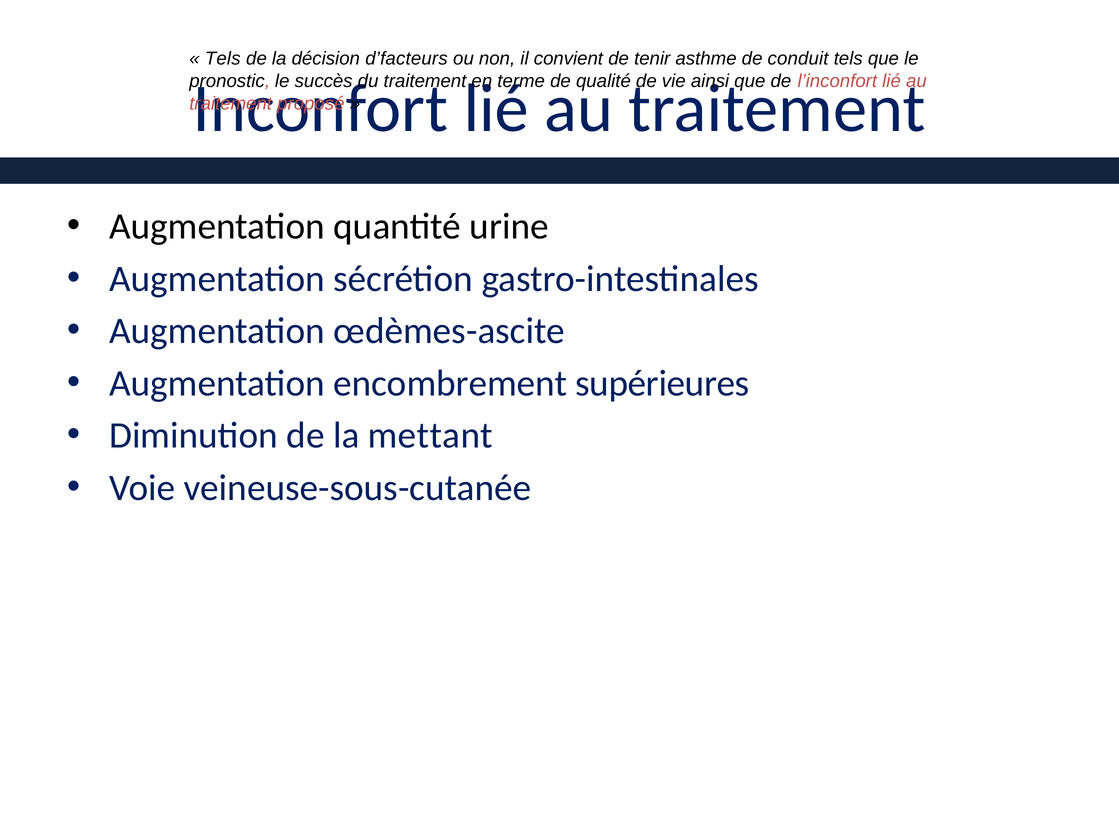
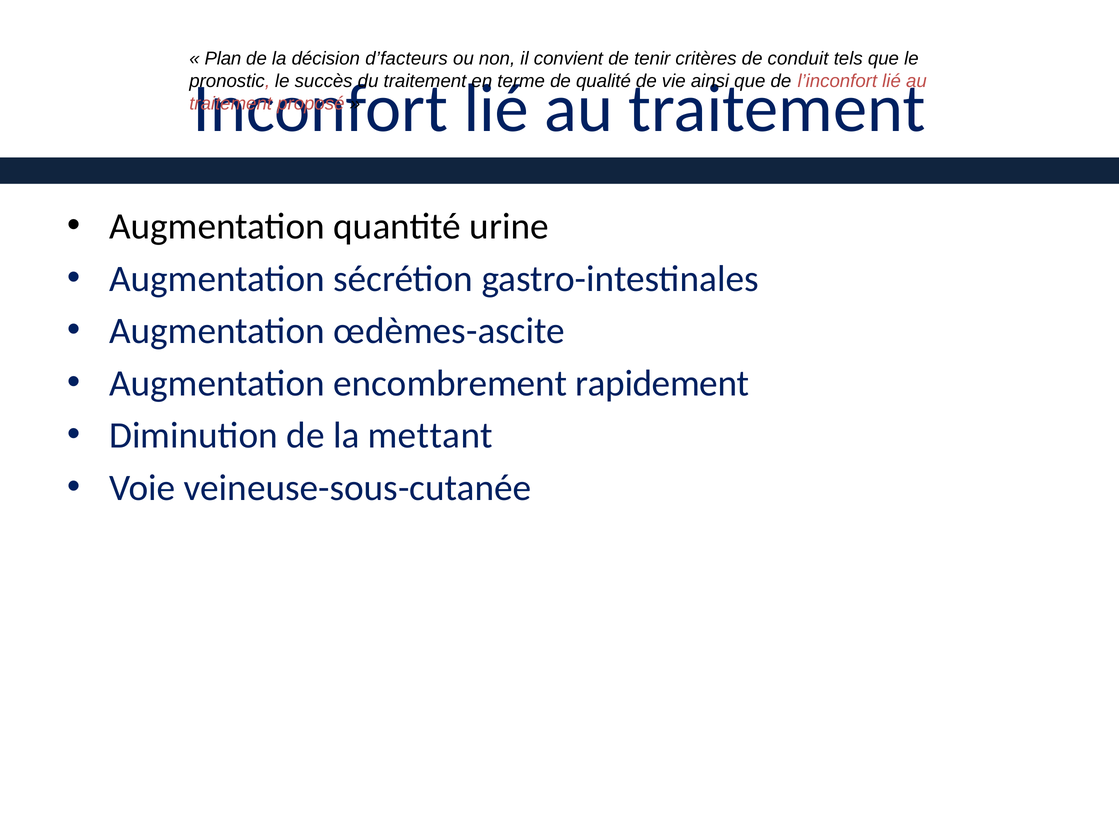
Tels: Tels -> Plan (223, 59)
asthme: asthme -> critères (706, 59)
supérieures: supérieures -> rapidement (662, 383)
